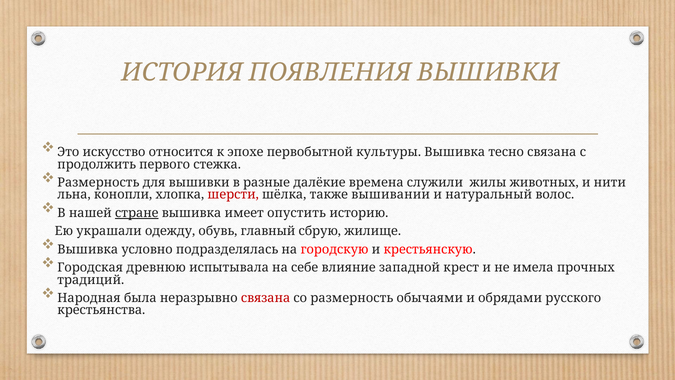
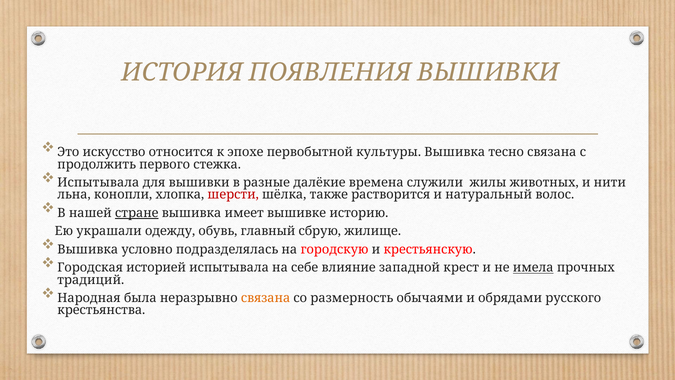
Размерность: Размерность -> Испытывала (98, 182)
вышивании: вышивании -> растворится (391, 195)
опустить: опустить -> вышивке (297, 213)
древнюю: древнюю -> историей (156, 267)
имела underline: none -> present (533, 267)
связана colour: red -> orange (266, 298)
